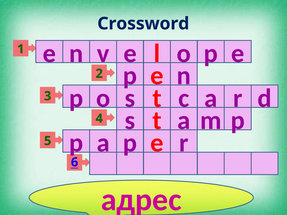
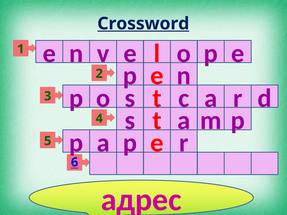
Crossword underline: none -> present (143, 24)
